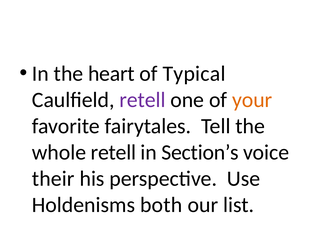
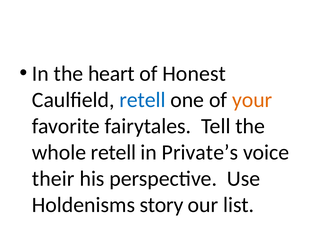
Typical: Typical -> Honest (194, 73)
retell colour: purple -> blue (142, 100)
Section’s: Section’s -> Private’s (200, 152)
both: both -> story (161, 204)
